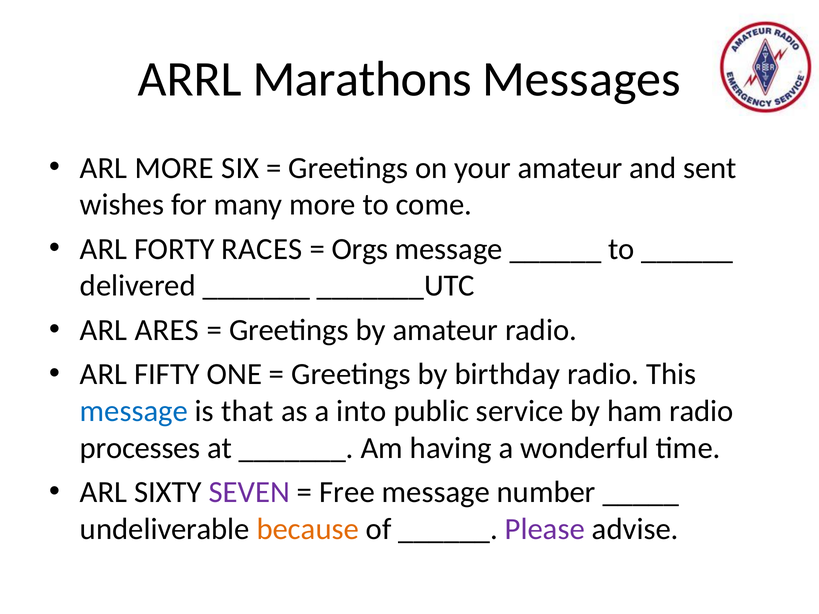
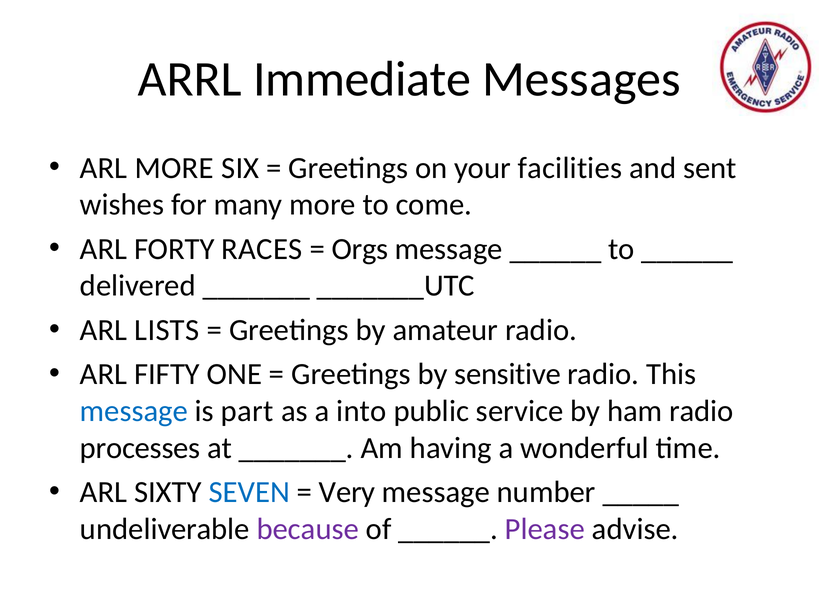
Marathons: Marathons -> Immediate (362, 79)
your amateur: amateur -> facilities (570, 168)
ARES: ARES -> LISTS (167, 330)
birthday: birthday -> sensitive (508, 374)
that: that -> part (247, 411)
SEVEN colour: purple -> blue (249, 492)
Free: Free -> Very (347, 492)
because colour: orange -> purple (308, 529)
